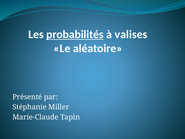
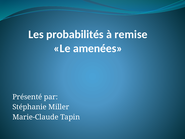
probabilités underline: present -> none (75, 34)
valises: valises -> remise (131, 34)
aléatoire: aléatoire -> amenées (98, 48)
